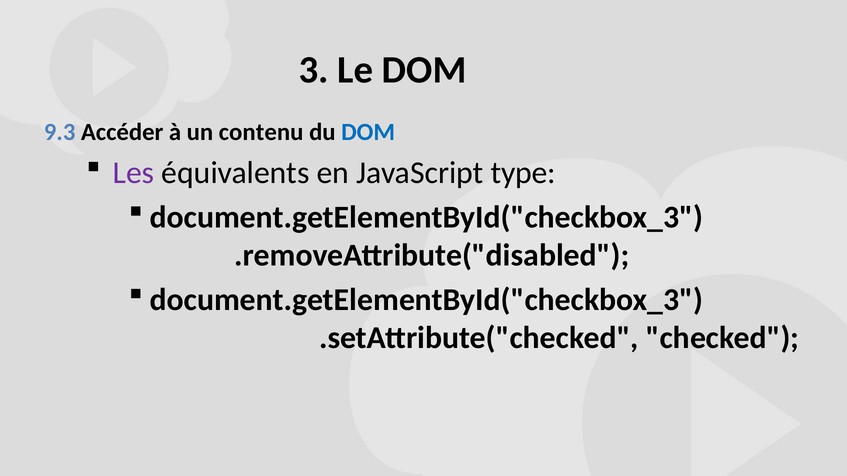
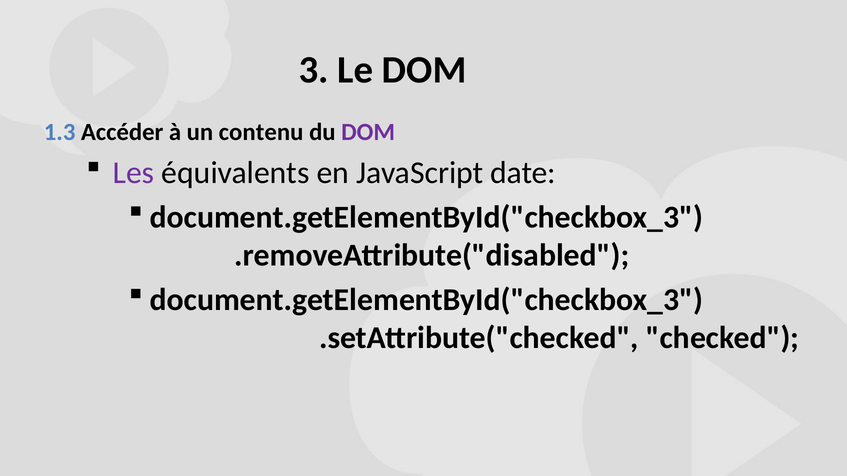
9.3: 9.3 -> 1.3 (60, 132)
DOM colour: blue -> purple (368, 132)
type: type -> date (523, 173)
